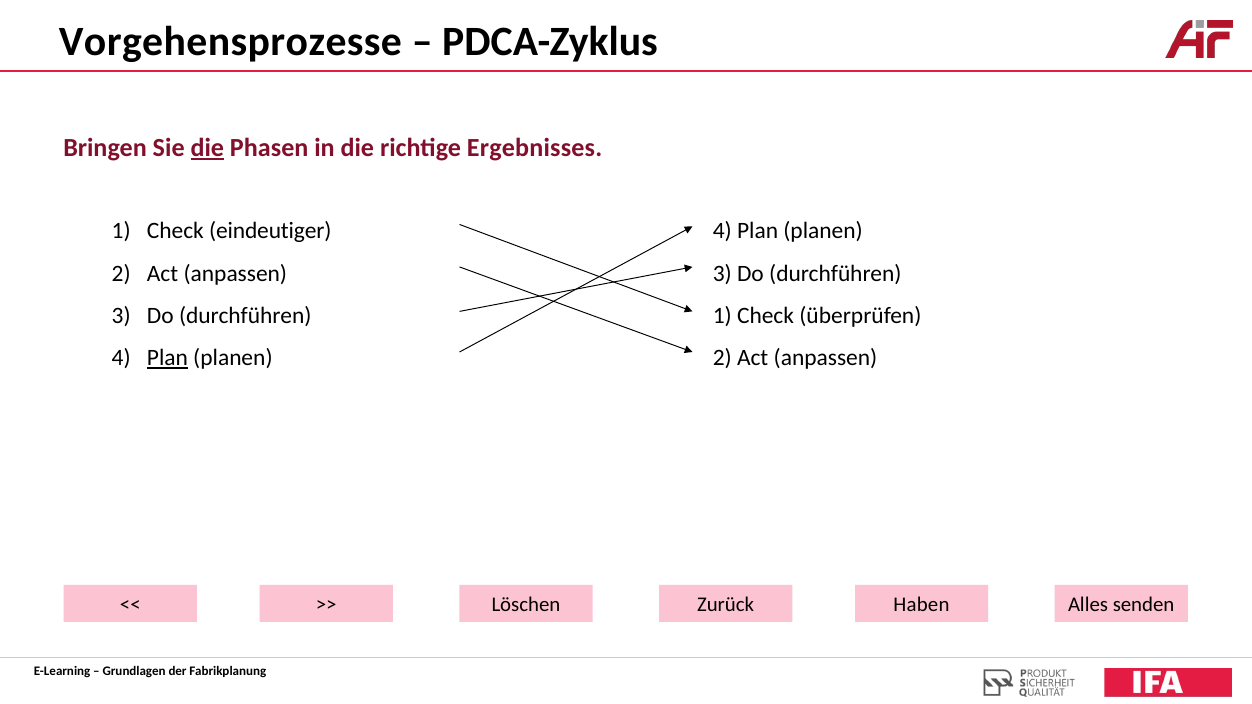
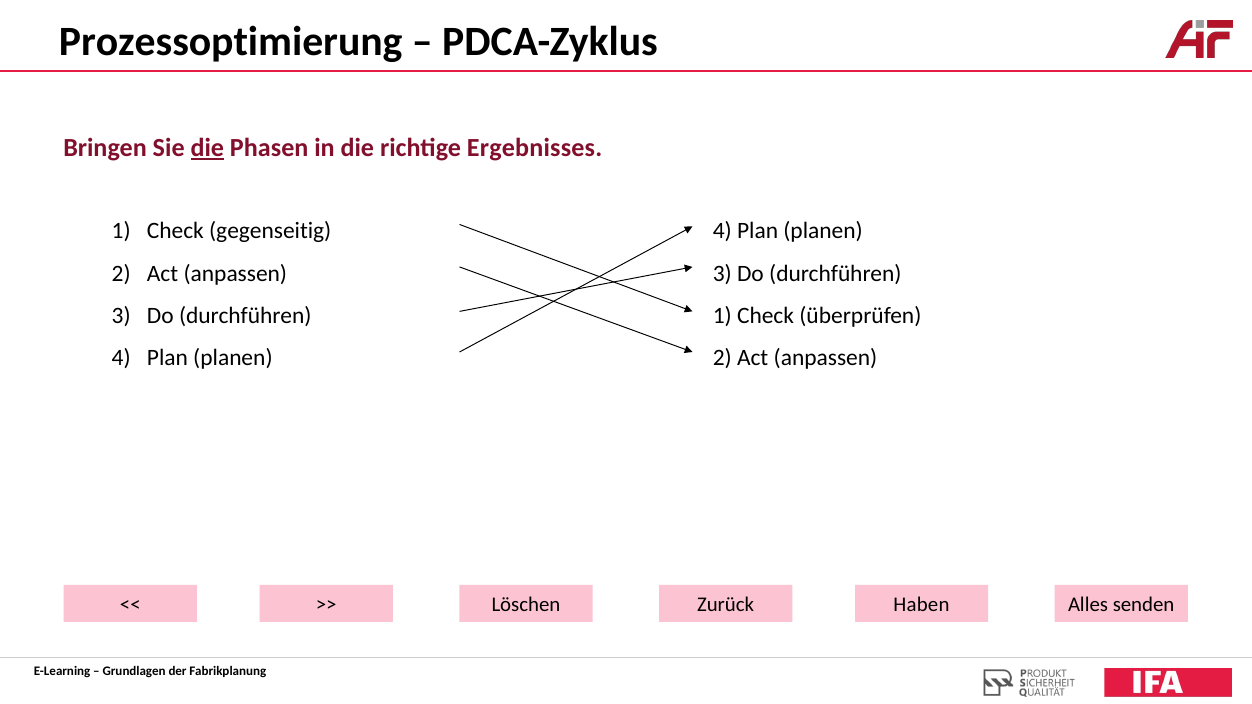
Vorgehensprozesse: Vorgehensprozesse -> Prozessoptimierung (231, 41)
eindeutiger: eindeutiger -> gegenseitig (270, 231)
Plan underline: present -> none (167, 358)
